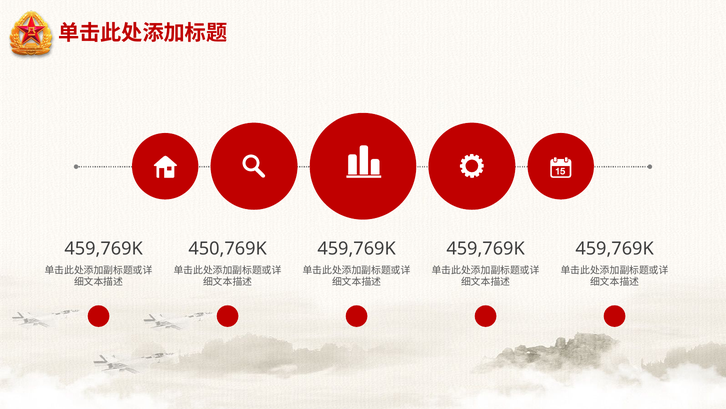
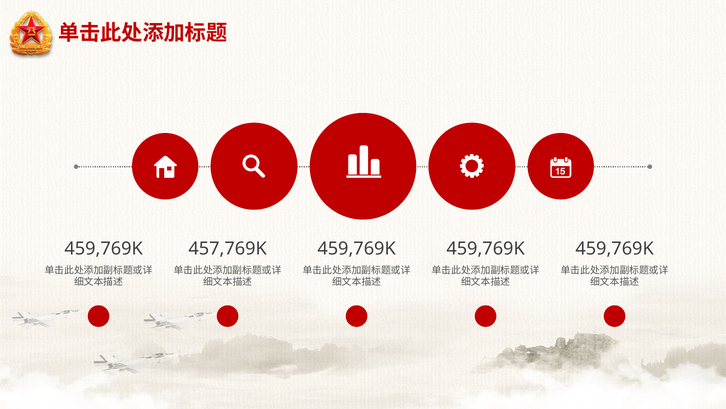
450,769K: 450,769K -> 457,769K (228, 248)
